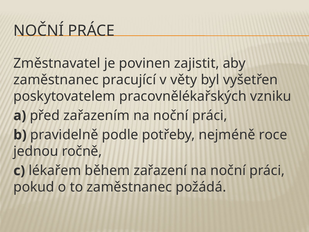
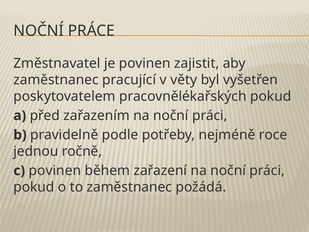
pracovnělékařských vzniku: vzniku -> pokud (271, 96)
c lékařem: lékařem -> povinen (55, 170)
